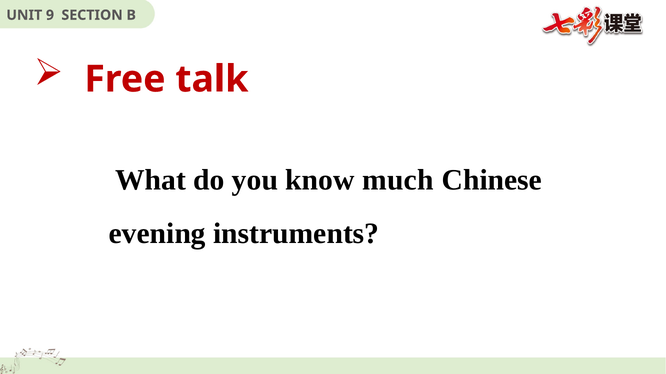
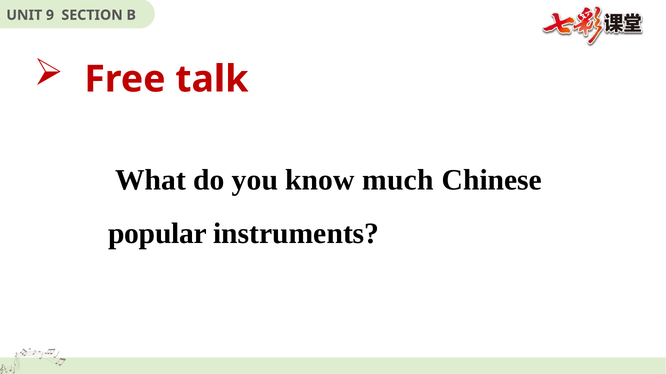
evening: evening -> popular (157, 234)
